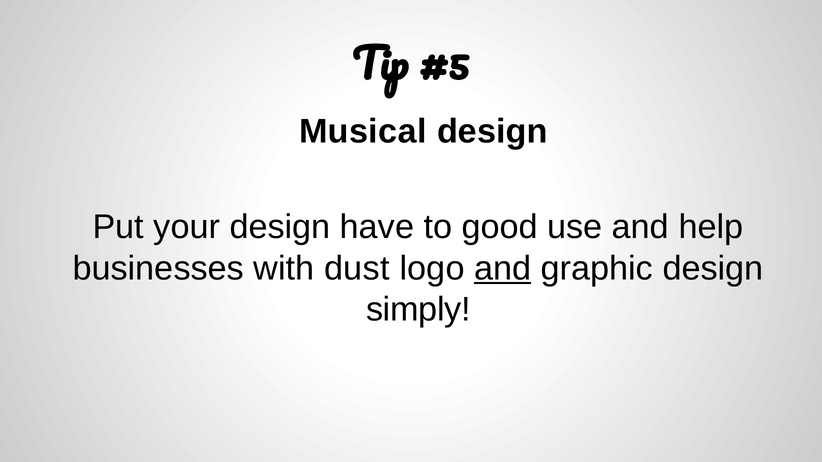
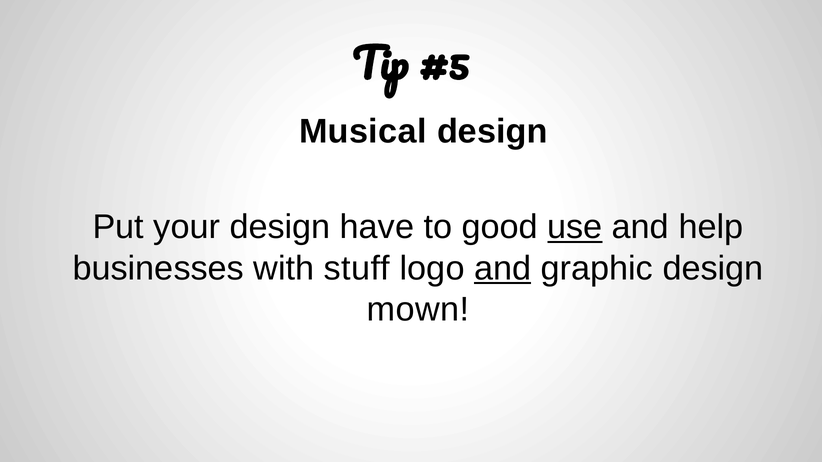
use underline: none -> present (575, 227)
dust: dust -> stuff (357, 268)
simply: simply -> mown (418, 310)
